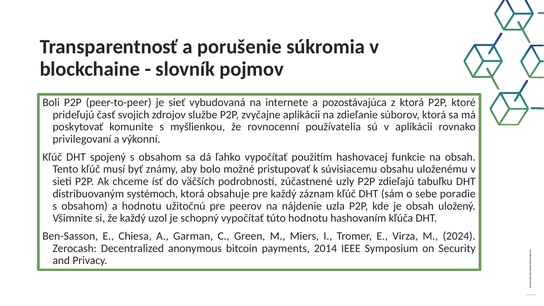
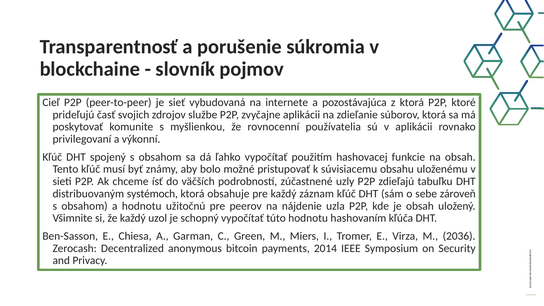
Boli: Boli -> Cieľ (51, 102)
poradie: poradie -> zároveň (458, 194)
2024: 2024 -> 2036 (459, 236)
